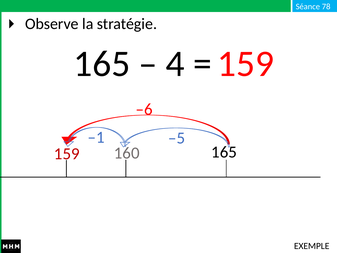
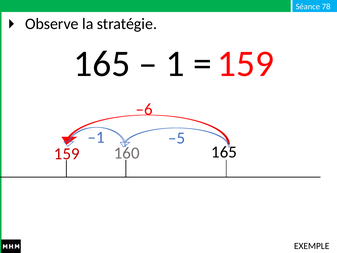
4: 4 -> 1 (175, 64)
